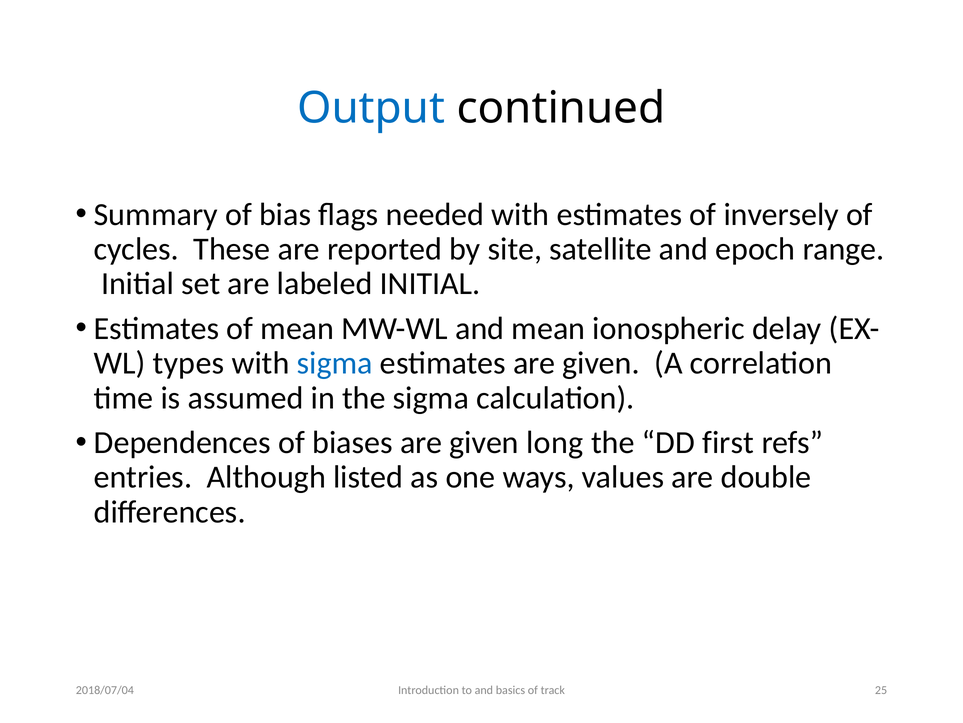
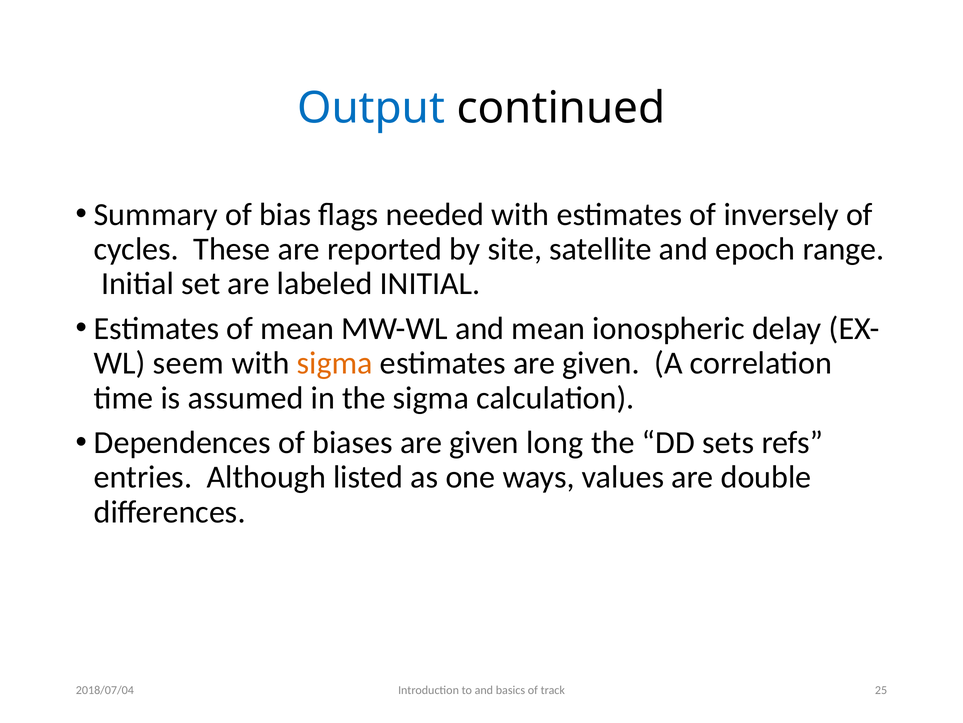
types: types -> seem (188, 363)
sigma colour: blue -> orange (335, 363)
first: first -> sets (728, 442)
